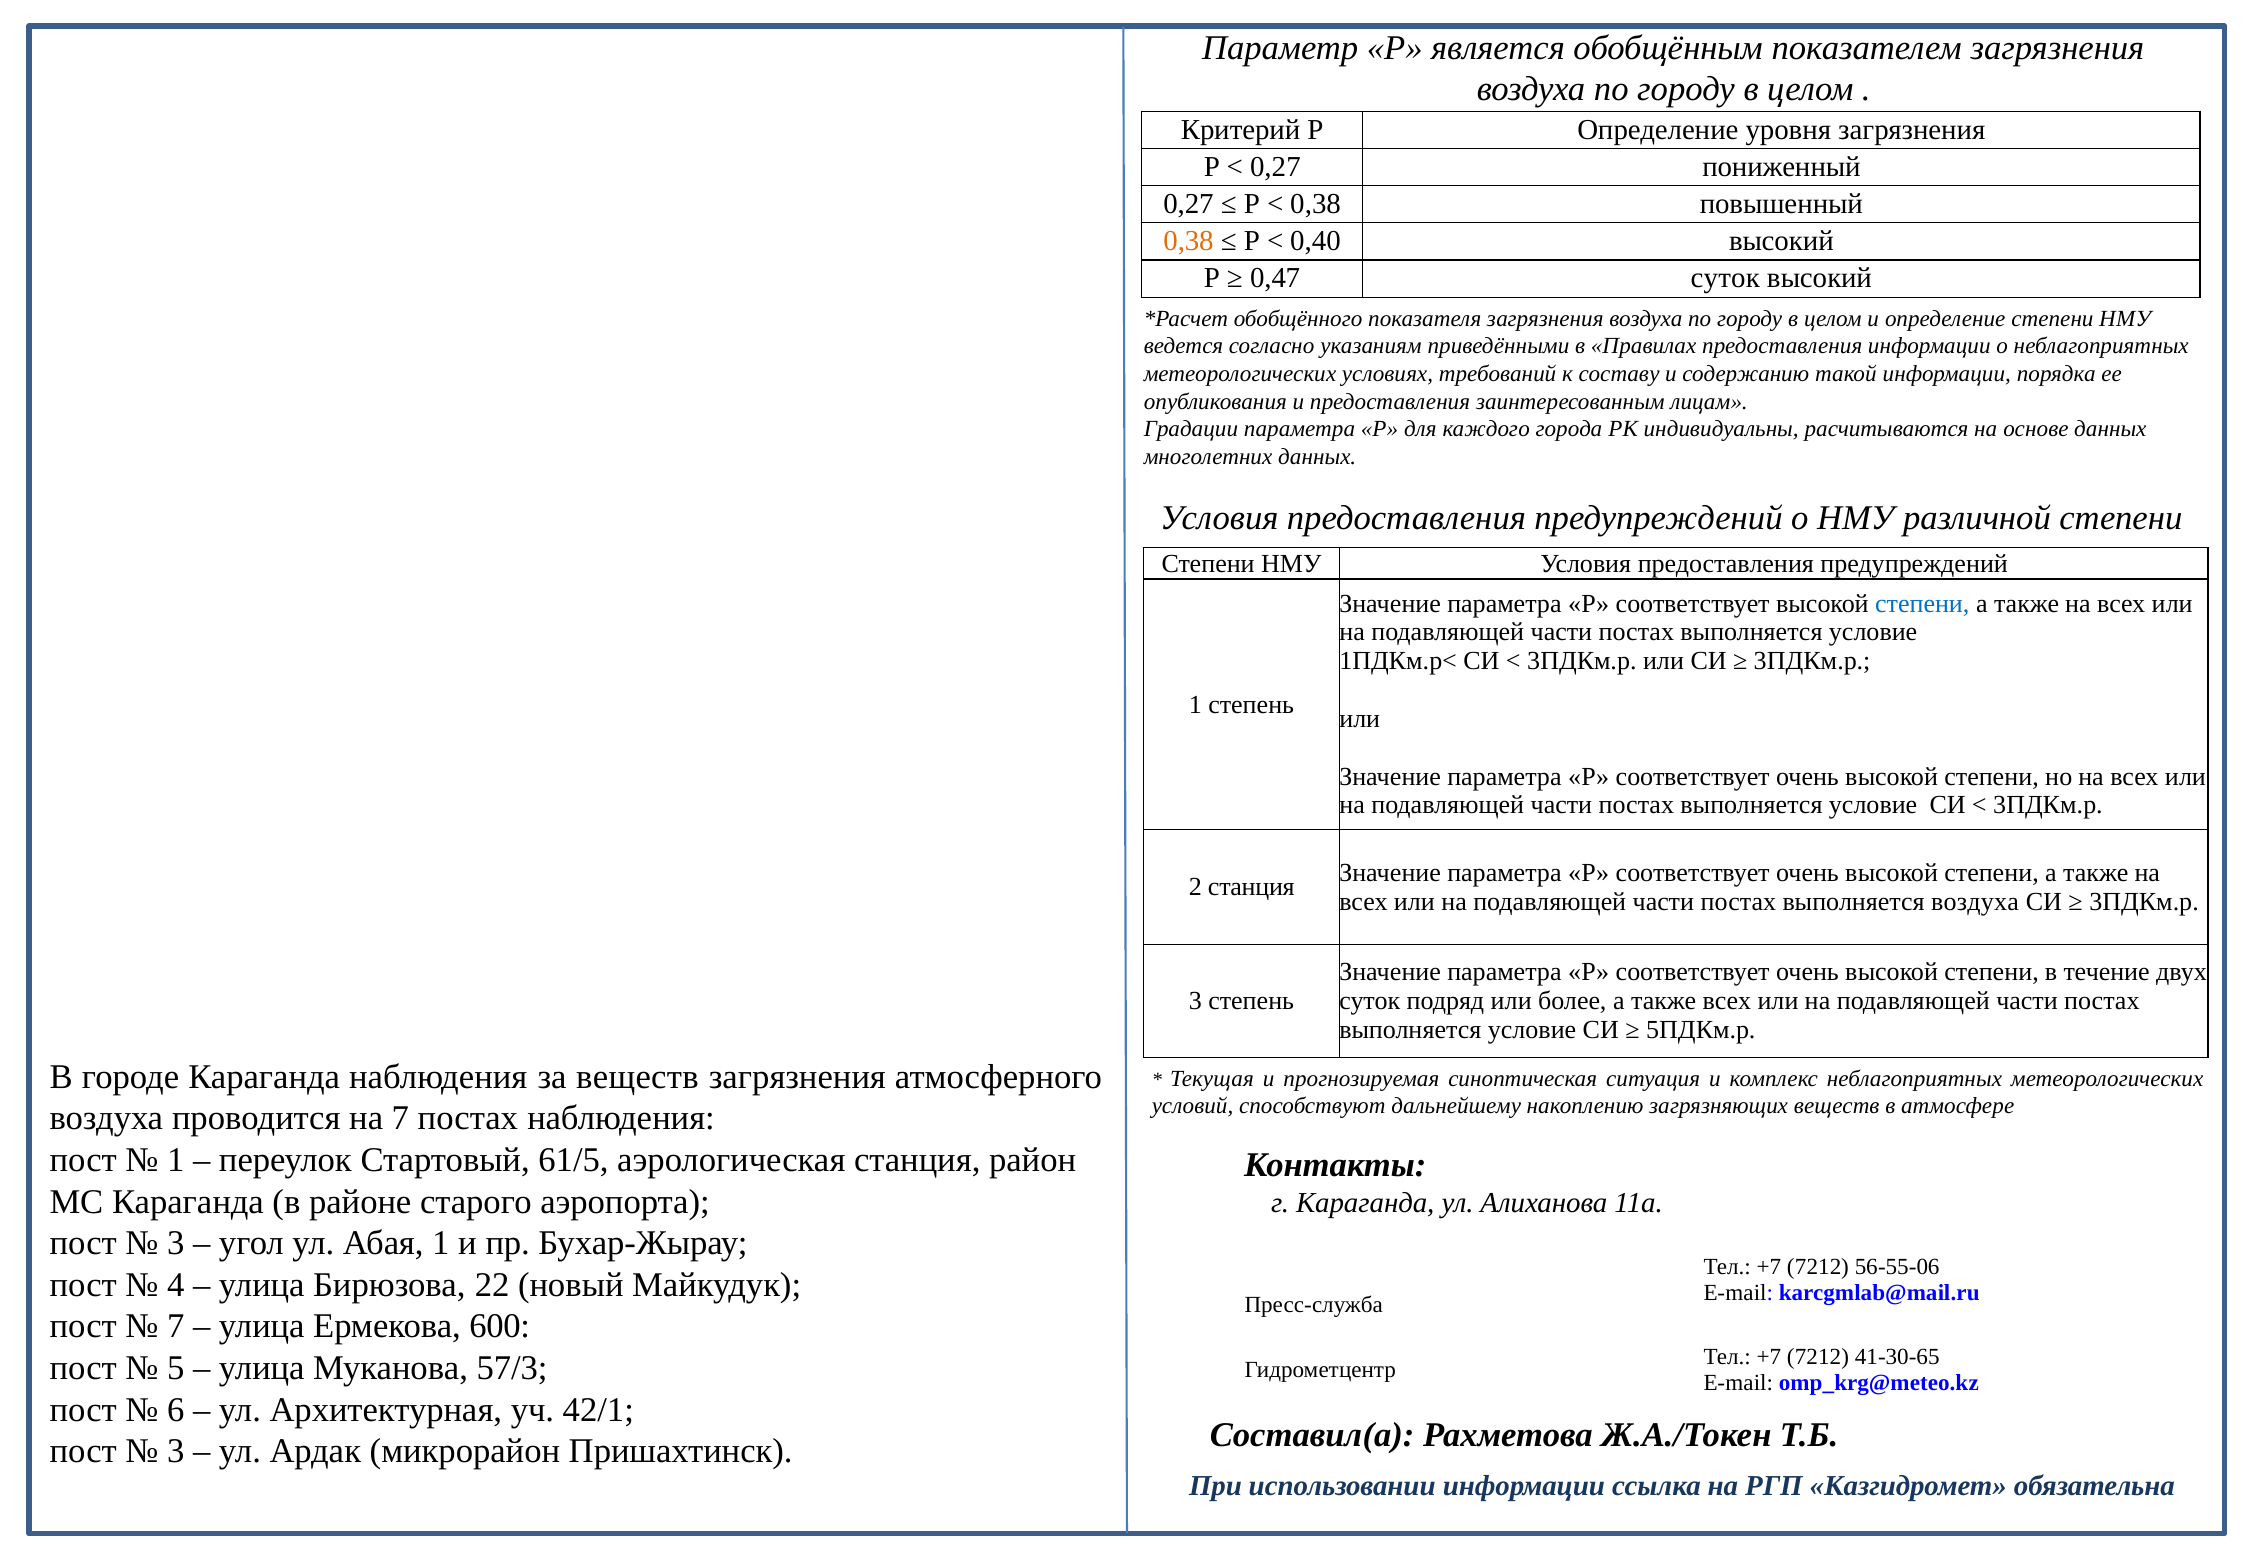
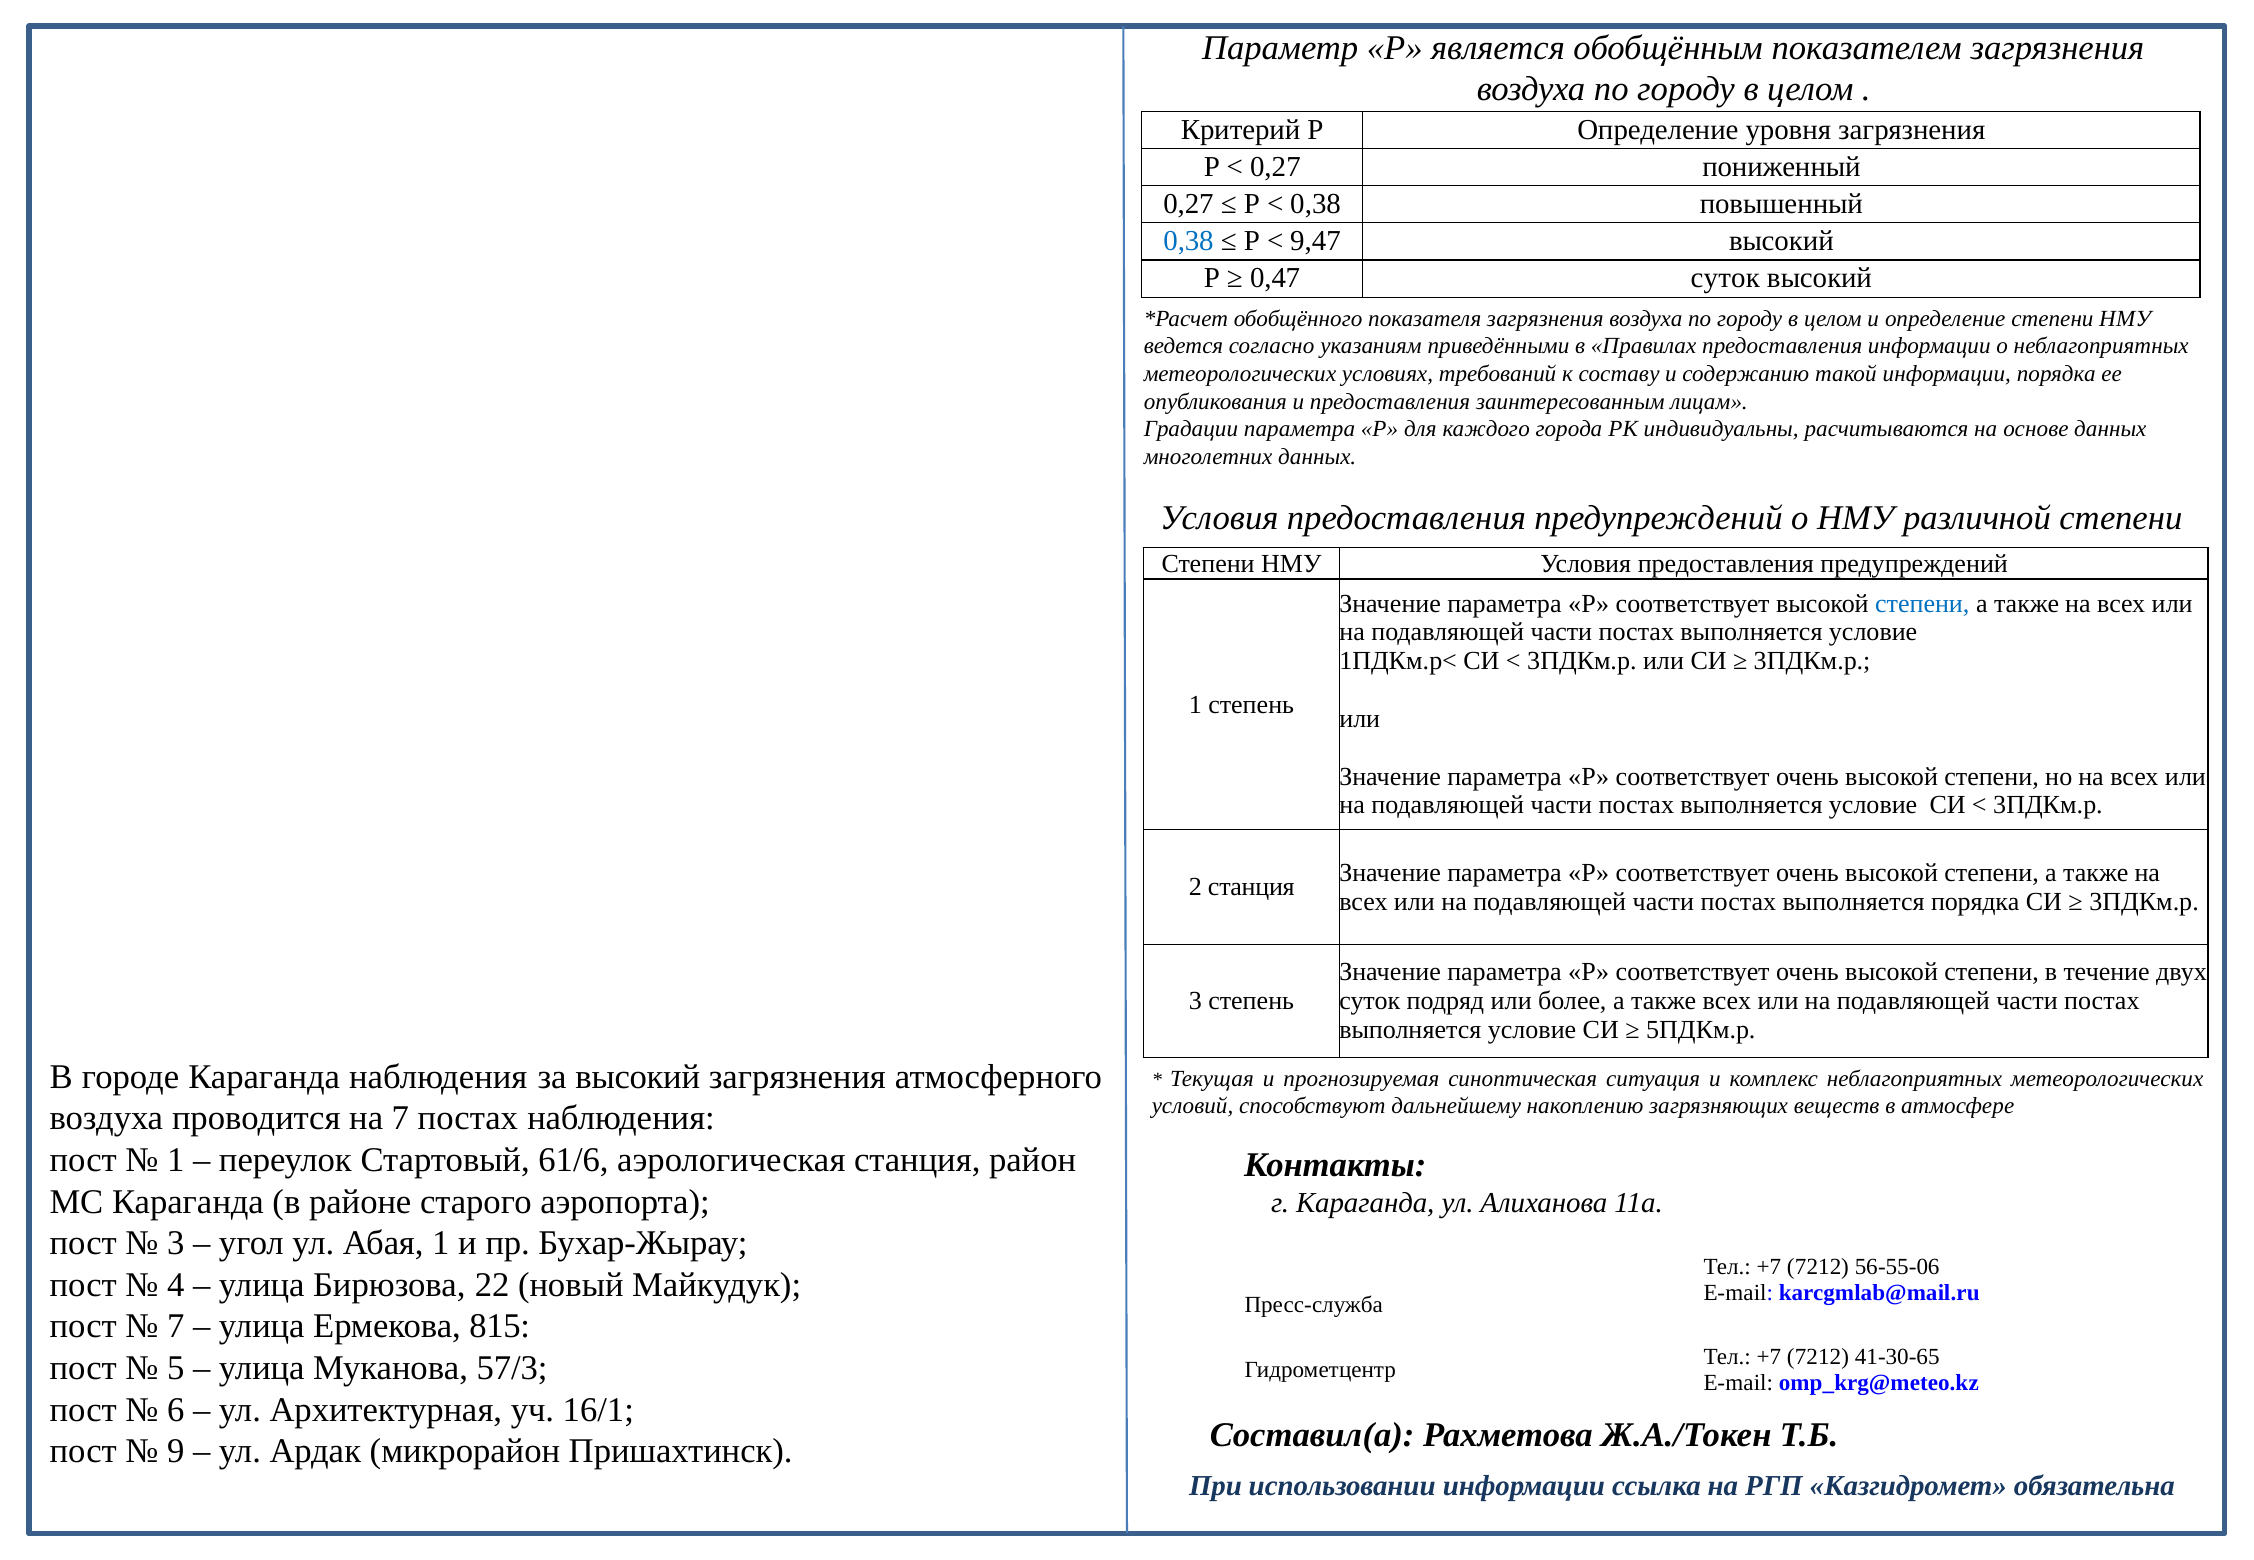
0,38 colour: orange -> blue (1189, 241)
0,40: 0,40 -> 9,47 (1315, 241)
выполняется воздуха: воздуха -> порядка (1975, 902)
за веществ: веществ -> высокий (638, 1077)
61/5: 61/5 -> 61/6 (573, 1160)
600: 600 -> 815 (500, 1327)
42/1: 42/1 -> 16/1 (598, 1410)
3: 3 -> 9 (176, 1452)
